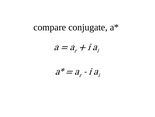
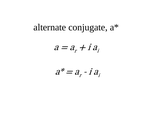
compare: compare -> alternate (50, 27)
